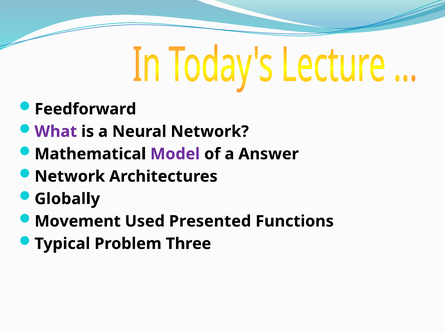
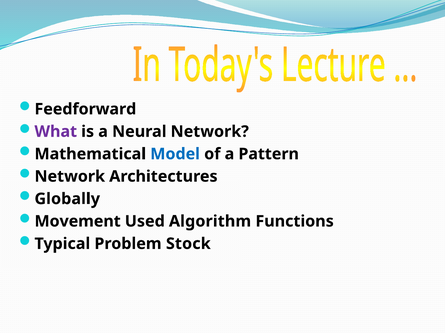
Model colour: purple -> blue (175, 154)
Answer: Answer -> Pattern (269, 154)
Presented: Presented -> Algorithm (210, 222)
Three: Three -> Stock (188, 244)
